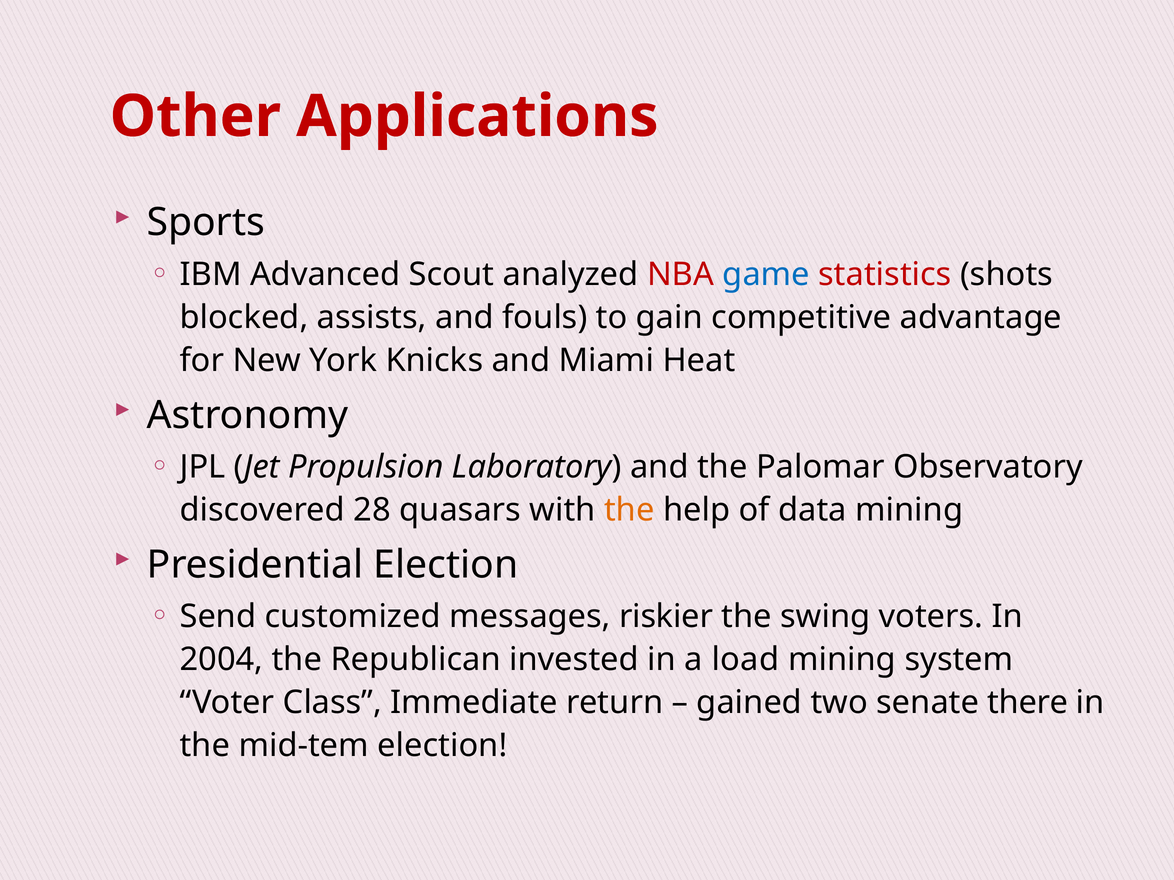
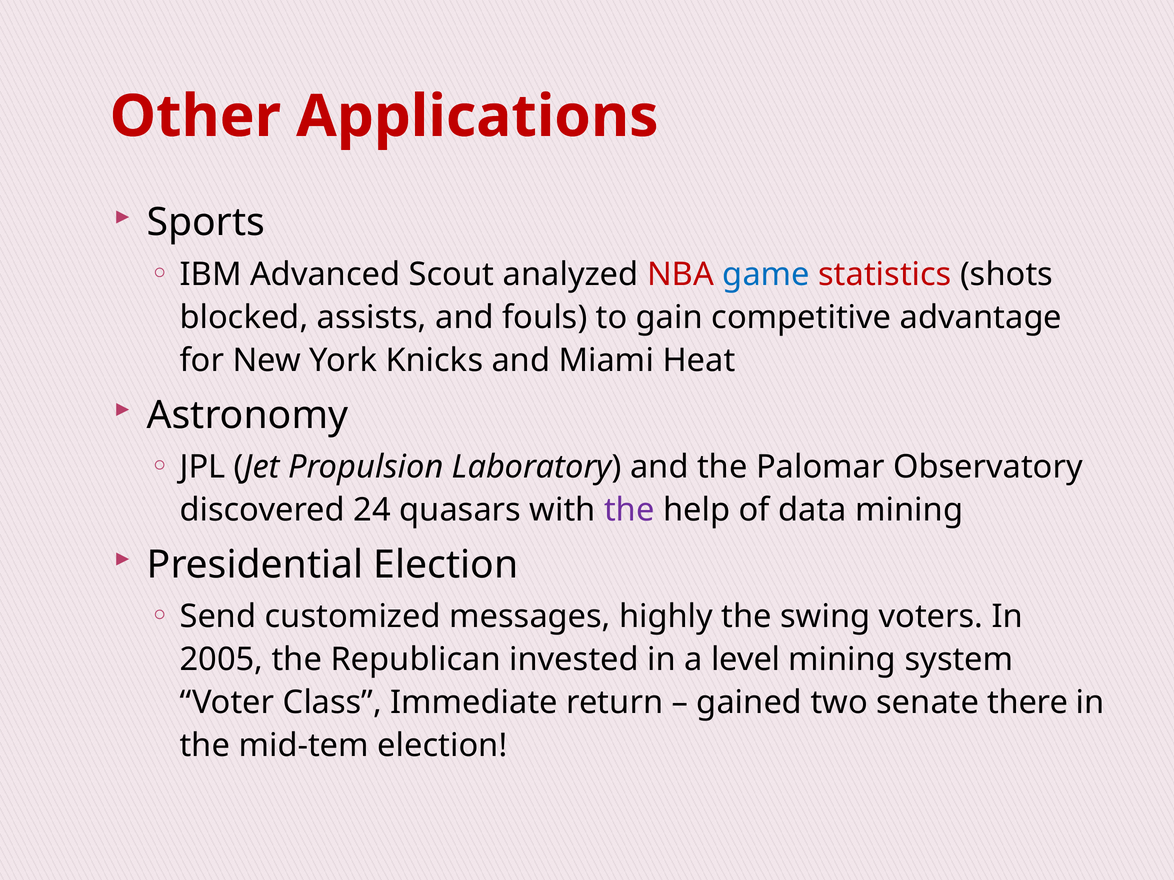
28: 28 -> 24 (372, 510)
the colour: orange -> purple (629, 510)
riskier: riskier -> highly (666, 617)
2004: 2004 -> 2005 (221, 660)
load: load -> level (746, 660)
